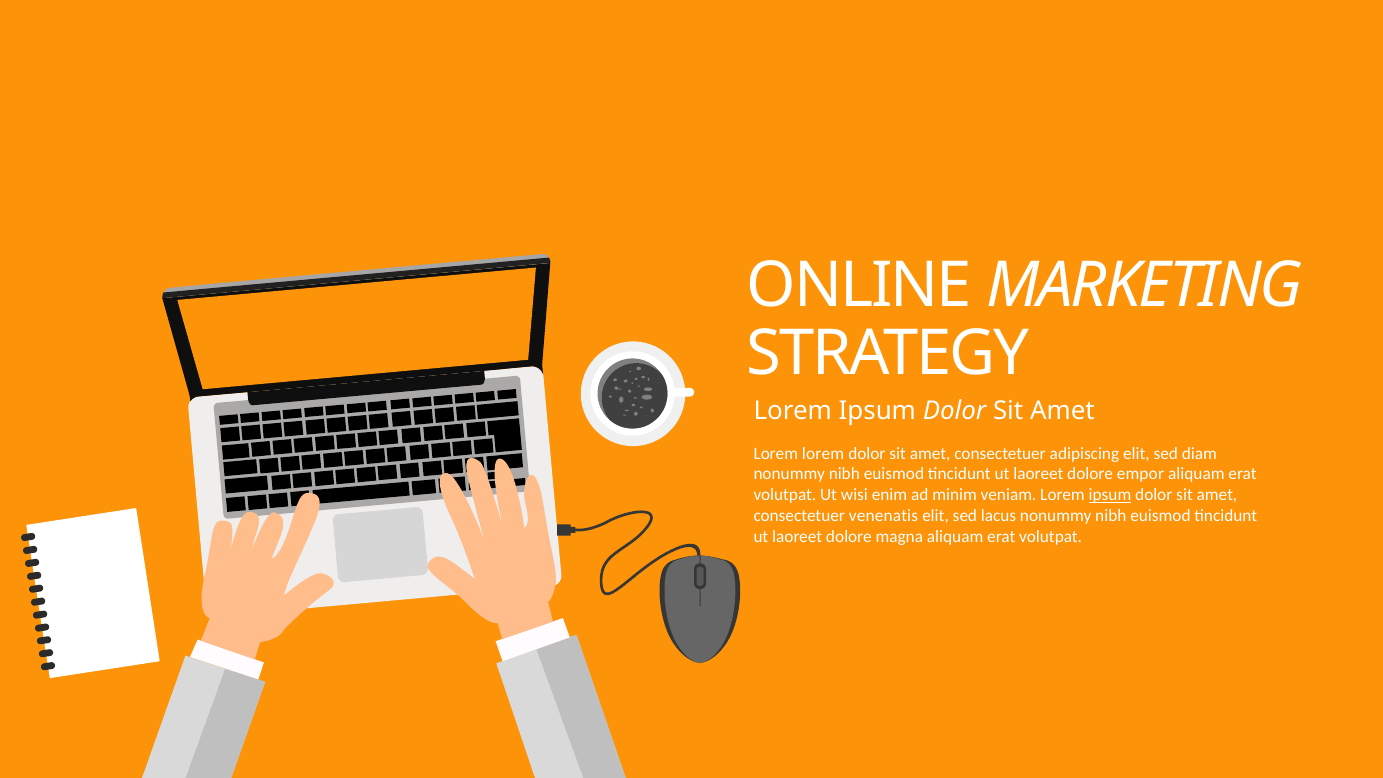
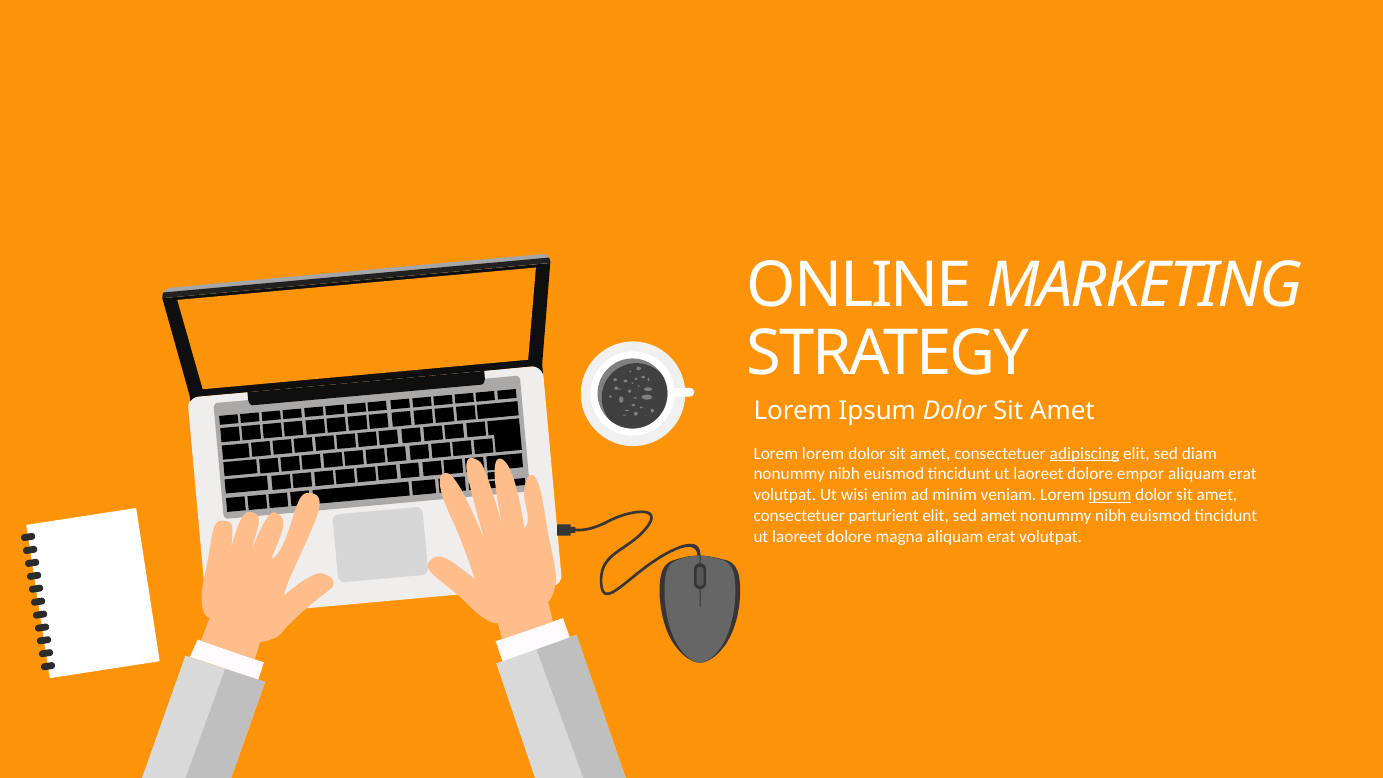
adipiscing underline: none -> present (1084, 454)
venenatis: venenatis -> parturient (884, 516)
sed lacus: lacus -> amet (999, 516)
